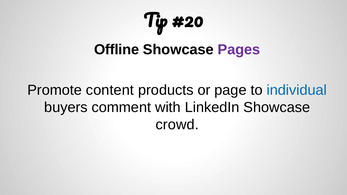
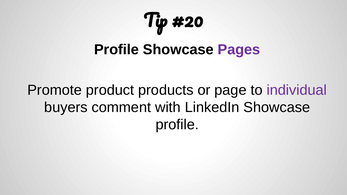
Offline: Offline -> Profile (117, 50)
content: content -> product (110, 90)
individual colour: blue -> purple (297, 90)
crowd: crowd -> profile (177, 125)
